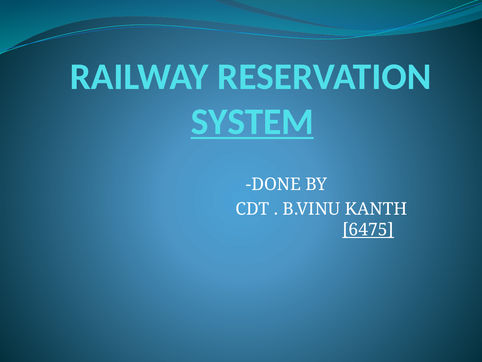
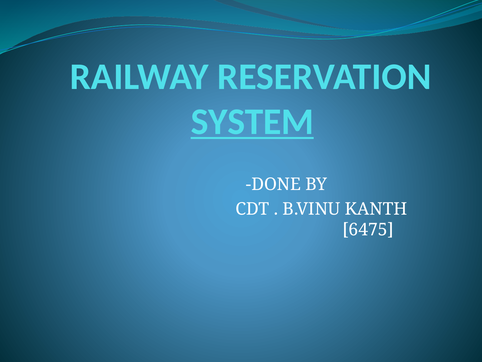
6475 underline: present -> none (368, 230)
